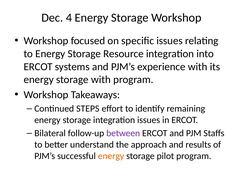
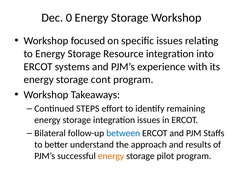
4: 4 -> 0 (69, 18)
storage with: with -> cont (101, 80)
between colour: purple -> blue (123, 133)
